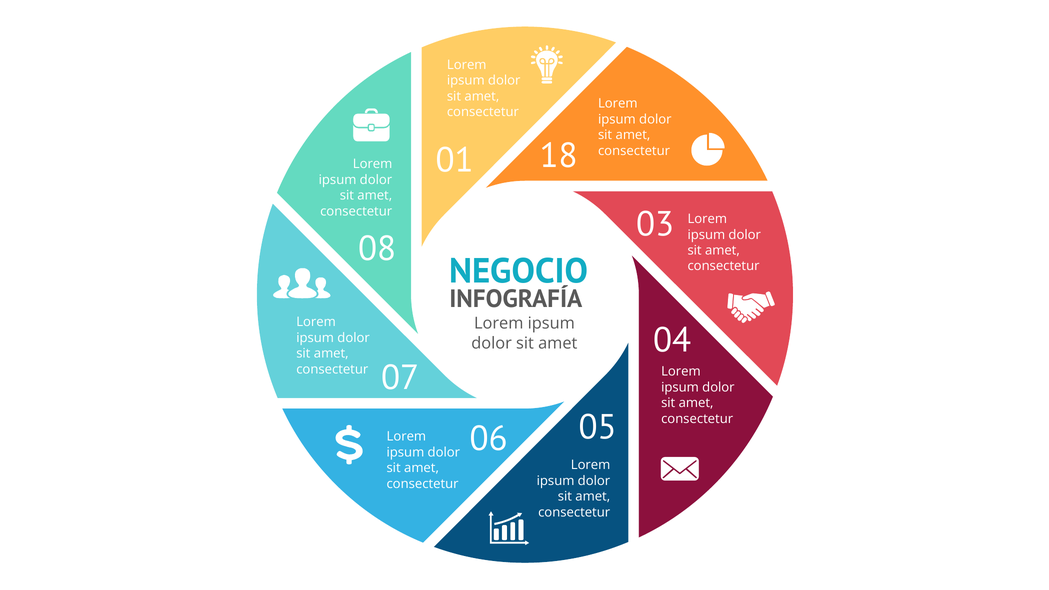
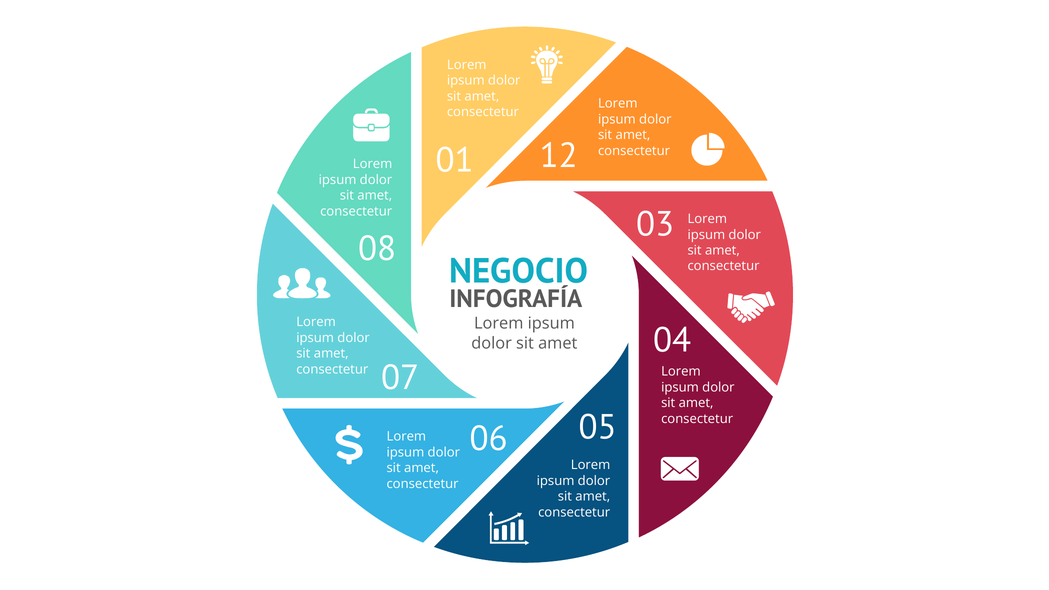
18: 18 -> 12 (559, 156)
